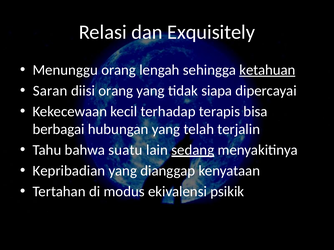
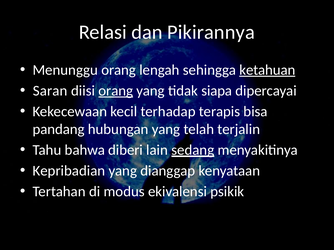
Exquisitely: Exquisitely -> Pikirannya (211, 32)
orang underline: none -> present (116, 91)
berbagai: berbagai -> pandang (59, 129)
suatu: suatu -> diberi (126, 150)
